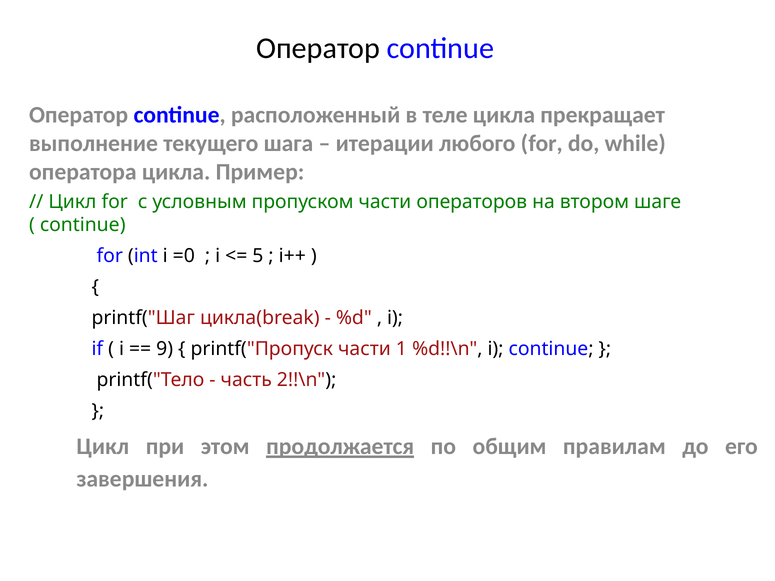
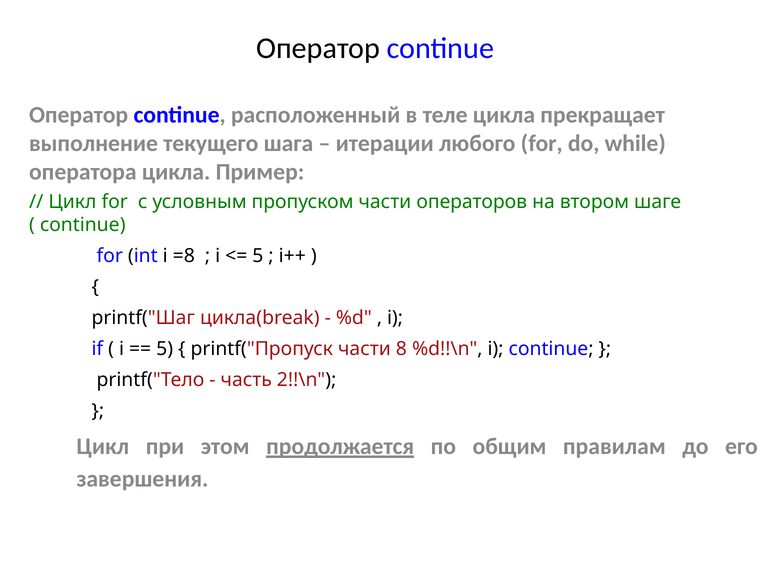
=0: =0 -> =8 (184, 256)
9: 9 -> 5 (165, 349)
1: 1 -> 8 (401, 349)
